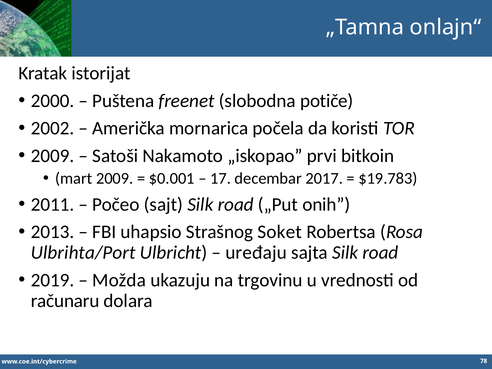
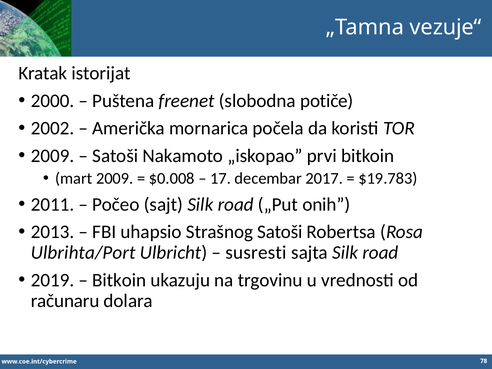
onlajn“: onlajn“ -> vezuje“ (446, 27)
$0.001: $0.001 -> $0.008 (172, 178)
Strašnog Soket: Soket -> Satoši (280, 232)
uređaju: uređaju -> susresti (256, 253)
Možda: Možda -> Bitkoin (119, 280)
